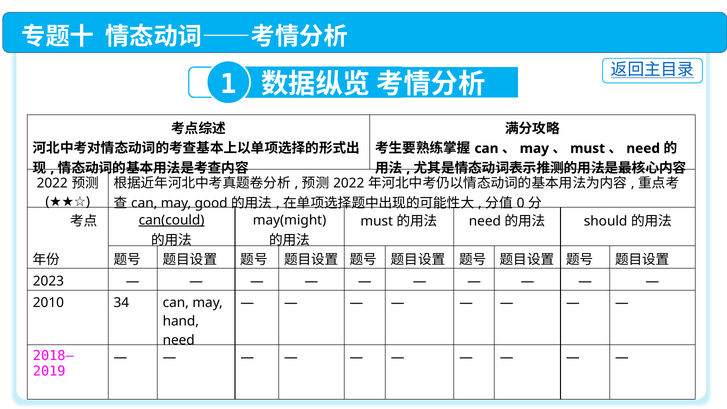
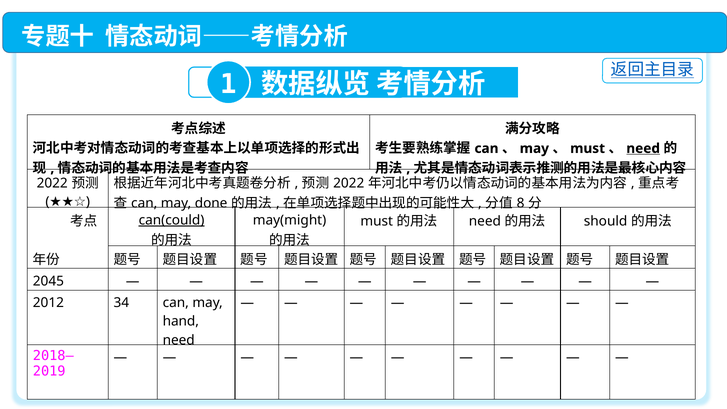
need underline: none -> present (643, 148)
good: good -> done (211, 203)
0: 0 -> 8 (521, 203)
2023: 2023 -> 2045 (48, 281)
2010: 2010 -> 2012 (48, 303)
